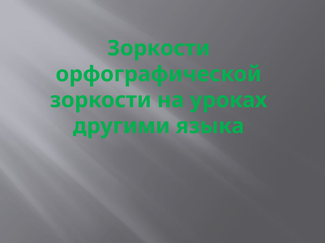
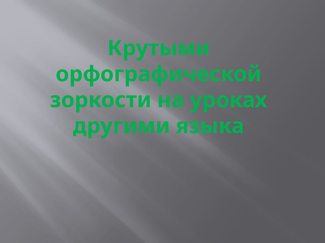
Зоркости: Зоркости -> Крутыми (159, 48)
